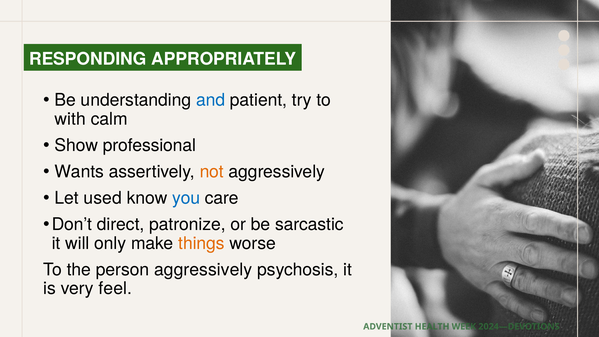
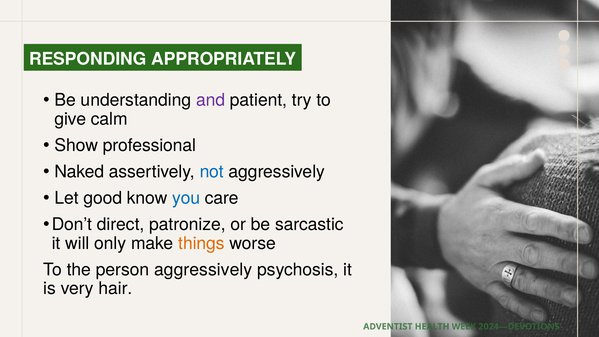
and colour: blue -> purple (211, 100)
with: with -> give (70, 119)
Wants: Wants -> Naked (79, 172)
not colour: orange -> blue (212, 172)
used: used -> good (103, 198)
feel: feel -> hair (115, 288)
